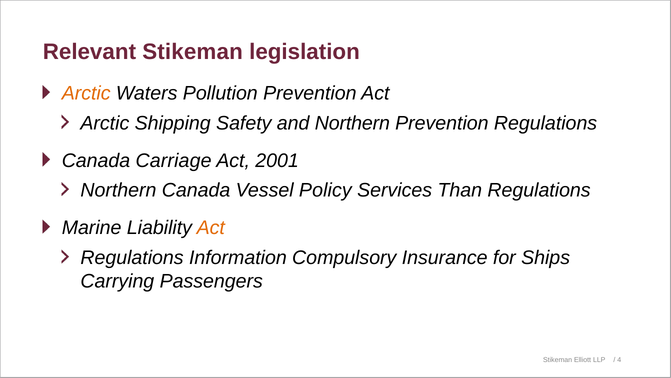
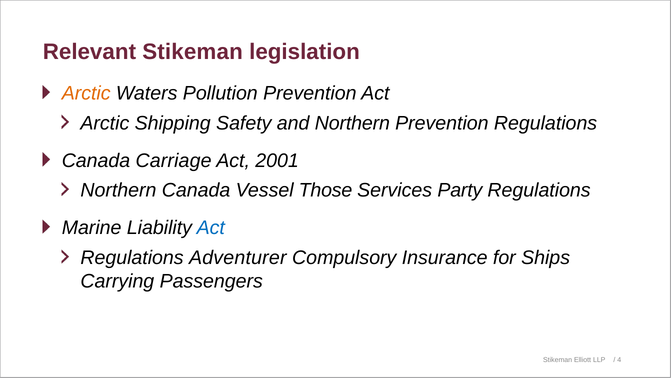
Policy: Policy -> Those (326, 190)
Than: Than -> Party (460, 190)
Act colour: orange -> blue (211, 228)
Information: Information -> Adventurer (238, 257)
